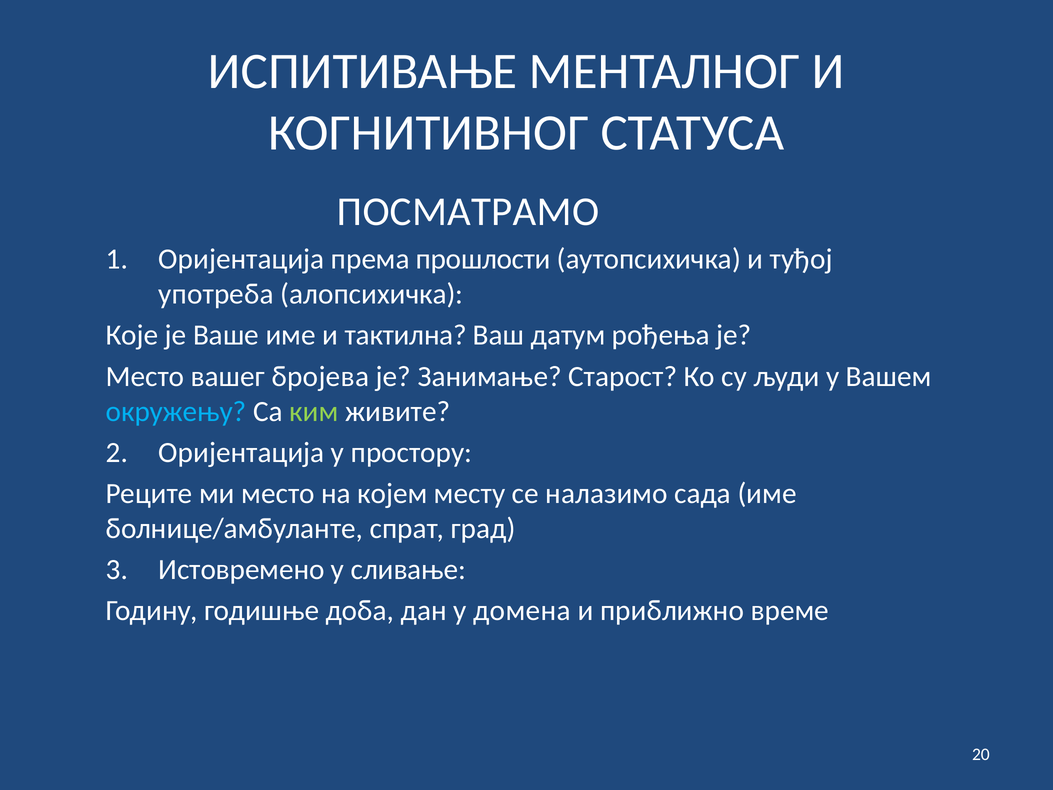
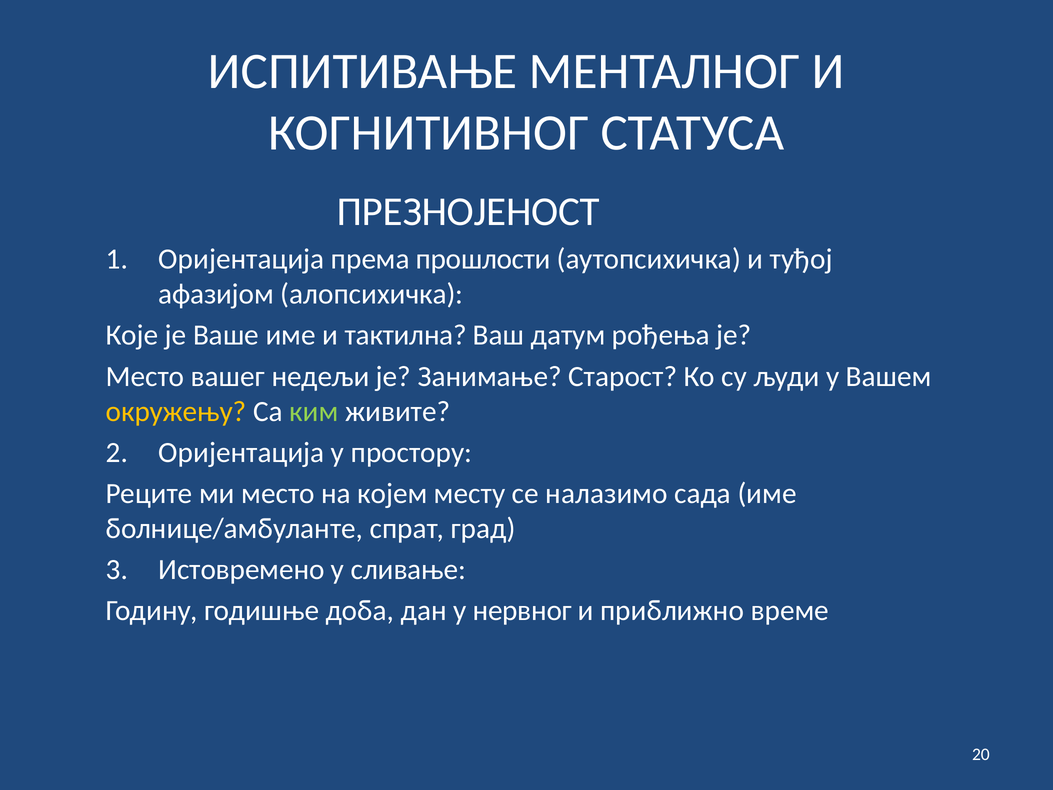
ПОСМАТРАМО: ПОСМАТРАМО -> ПРЕЗНОЈЕНОСТ (468, 212)
употреба: употреба -> афазијом (216, 294)
бројева: бројева -> недељи (321, 376)
окружењу colour: light blue -> yellow (176, 411)
домена: домена -> нервног (522, 611)
